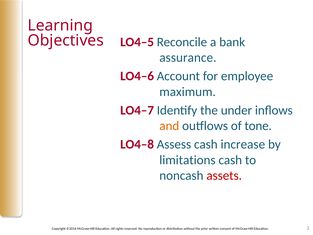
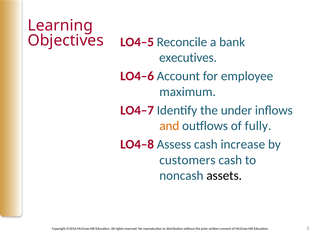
assurance: assurance -> executives (188, 58)
tone: tone -> fully (258, 126)
limitations: limitations -> customers (187, 160)
assets colour: red -> black (224, 175)
